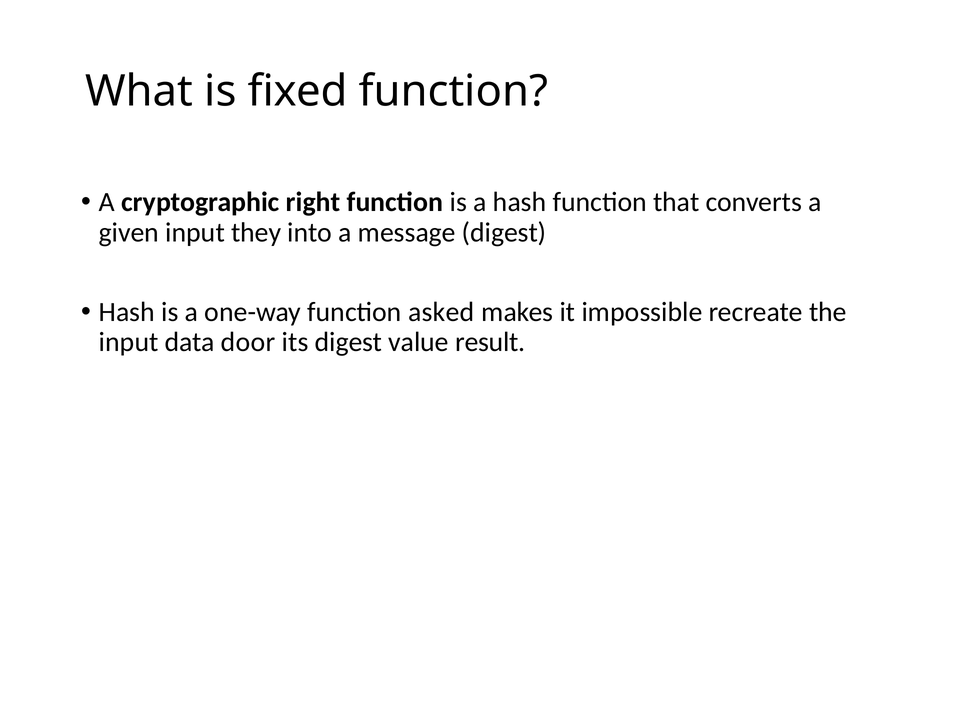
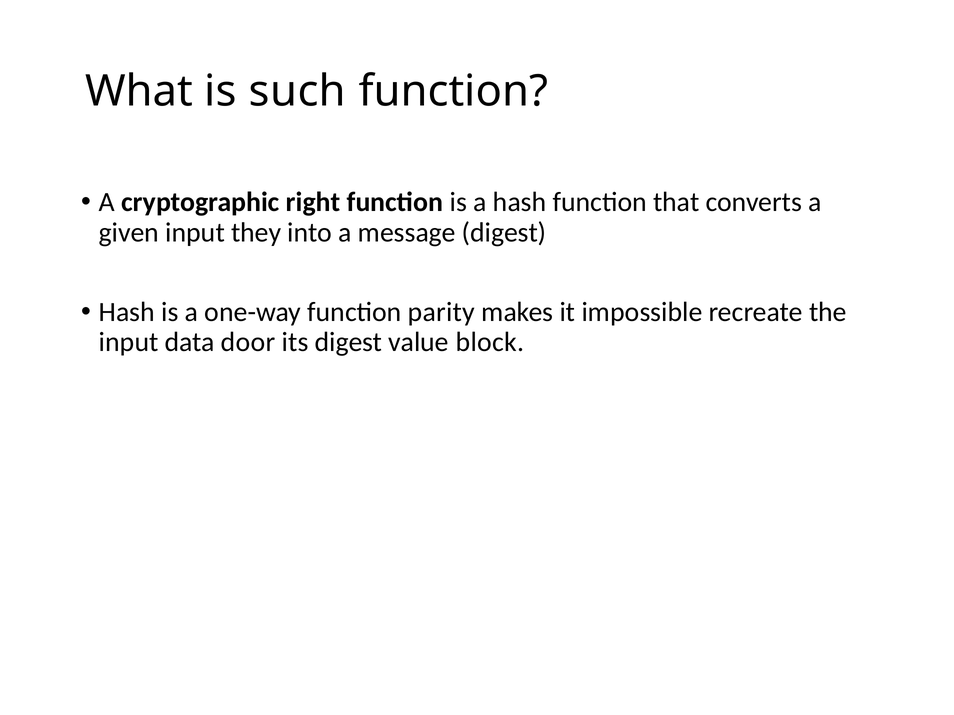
fixed: fixed -> such (297, 91)
asked: asked -> parity (441, 313)
result: result -> block (490, 343)
